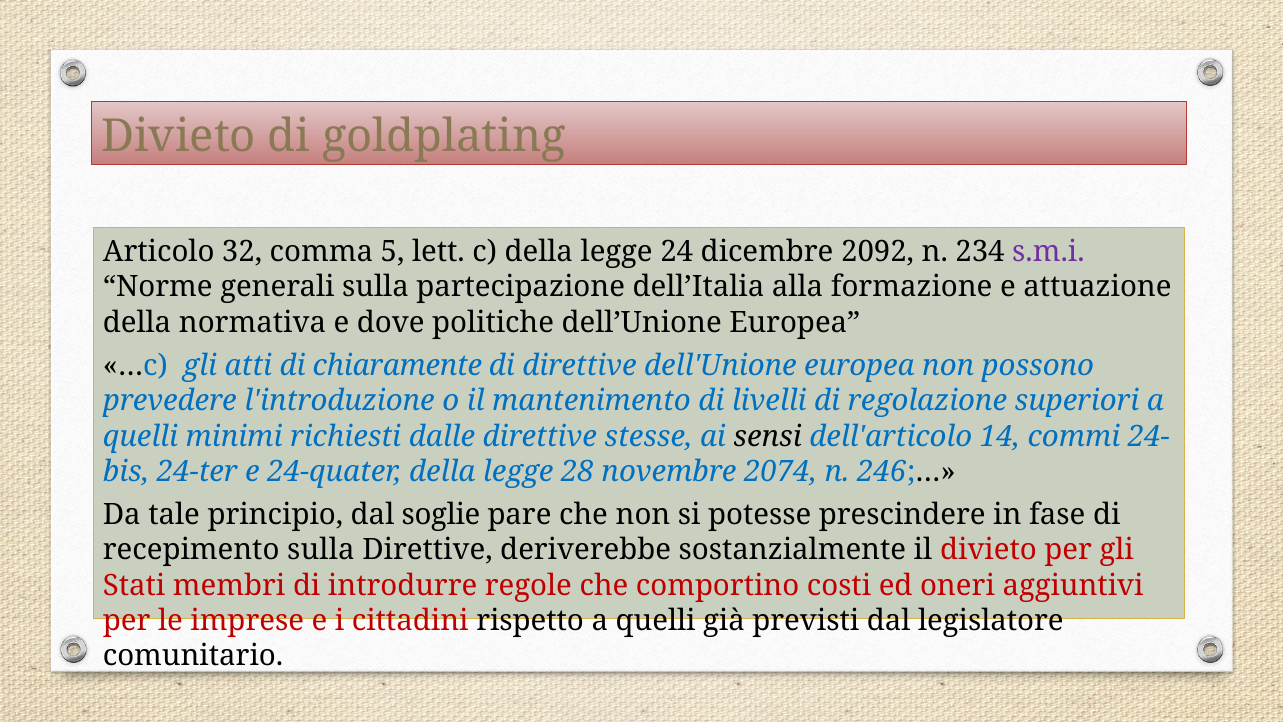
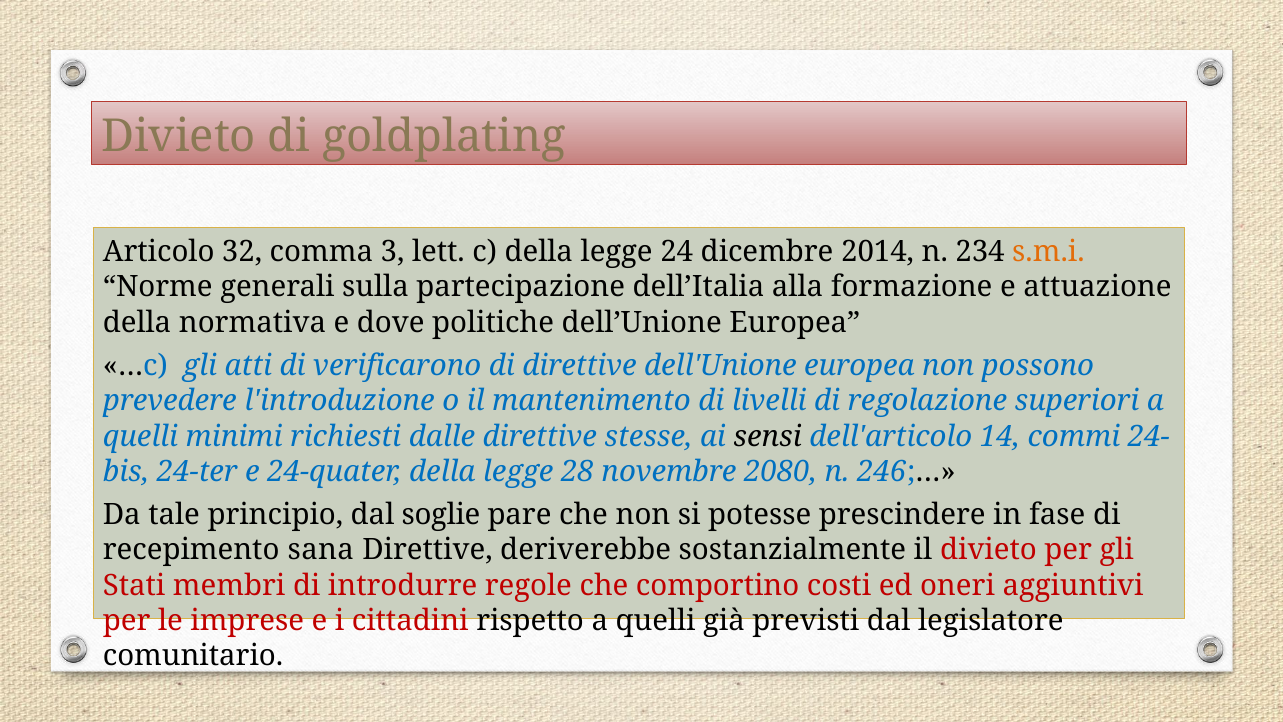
5: 5 -> 3 (393, 252)
2092: 2092 -> 2014 (878, 252)
s.m.i colour: purple -> orange (1048, 252)
chiaramente: chiaramente -> verificarono (397, 366)
2074: 2074 -> 2080 (781, 471)
recepimento sulla: sulla -> sana (321, 550)
